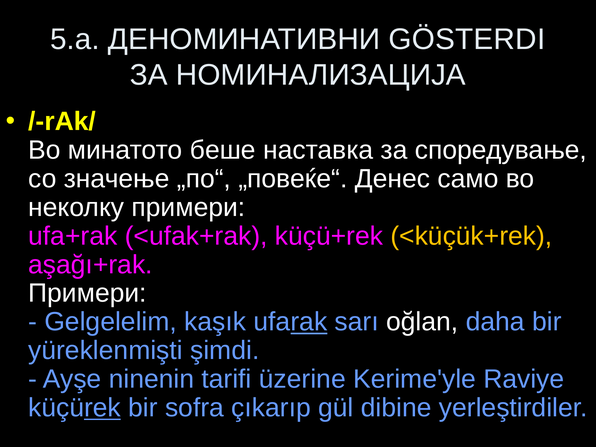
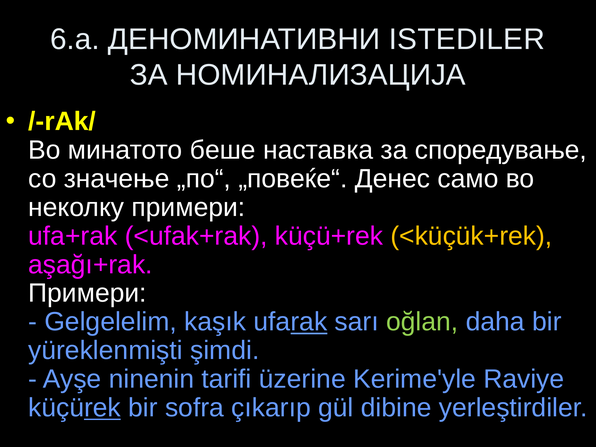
5.a: 5.a -> 6.a (75, 39)
GÖSTERDI: GÖSTERDI -> ISTEDILER (467, 39)
oğlan colour: white -> light green (422, 322)
